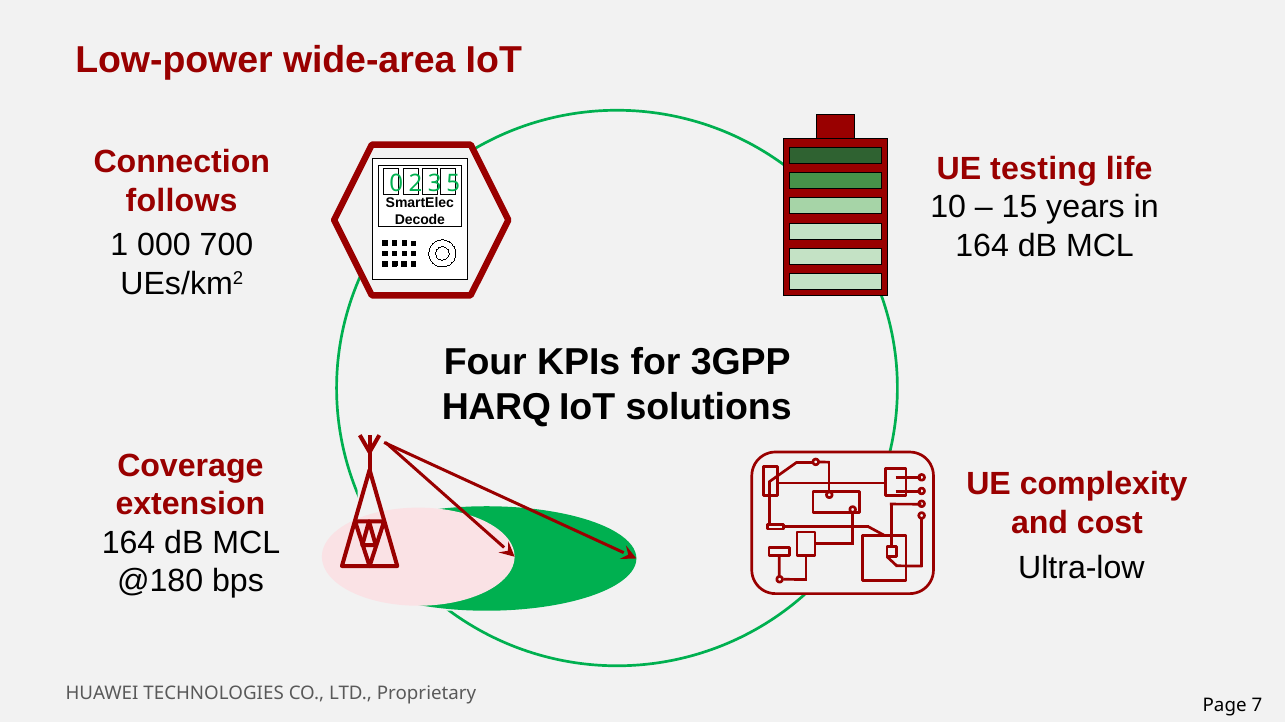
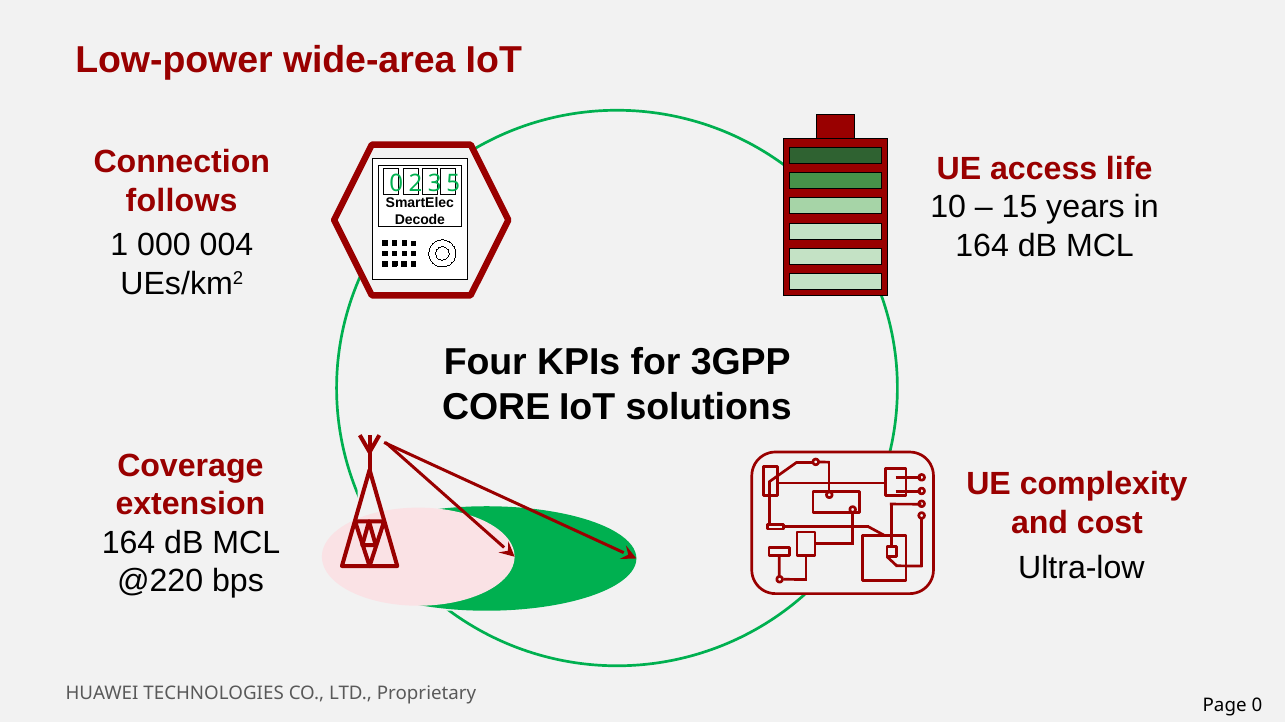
testing: testing -> access (1044, 169)
700: 700 -> 004 (226, 246)
HARQ: HARQ -> CORE (496, 407)
@180: @180 -> @220 (160, 582)
7: 7 -> 0 (1257, 706)
